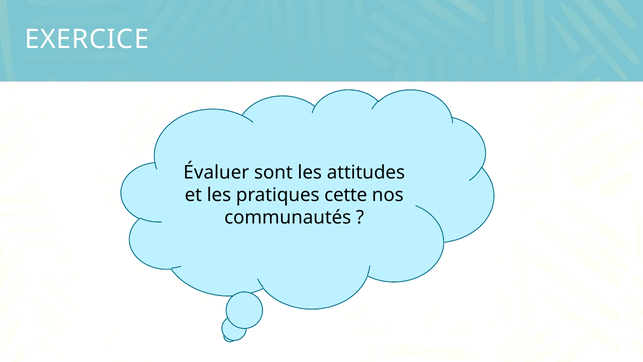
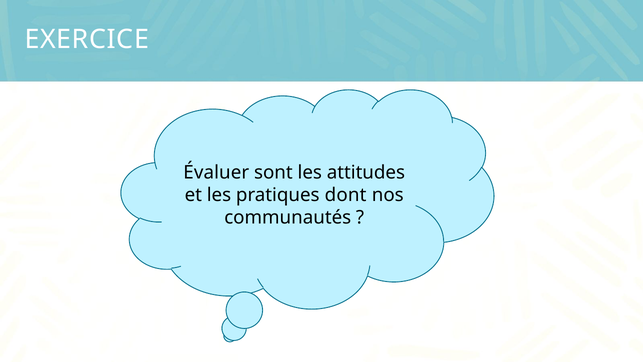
cette: cette -> dont (346, 195)
